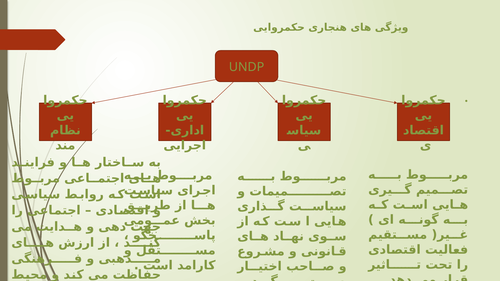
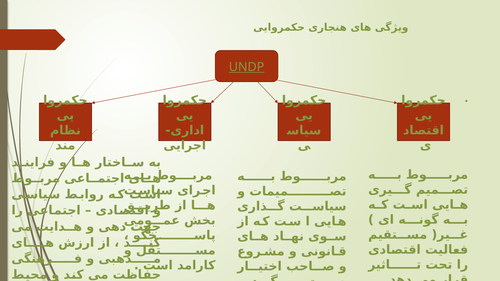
UNDP underline: none -> present (247, 67)
